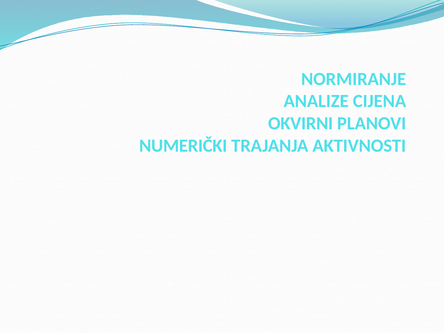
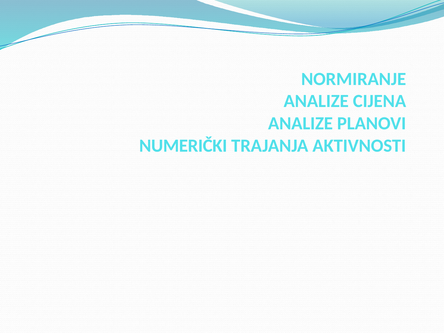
OKVIRNI: OKVIRNI -> ANALIZE (300, 123)
